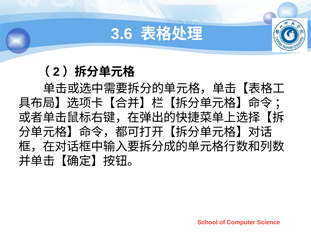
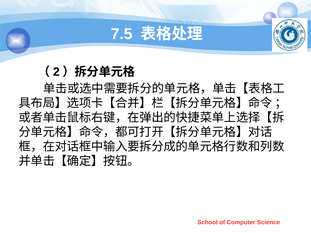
3.6: 3.6 -> 7.5 (122, 34)
